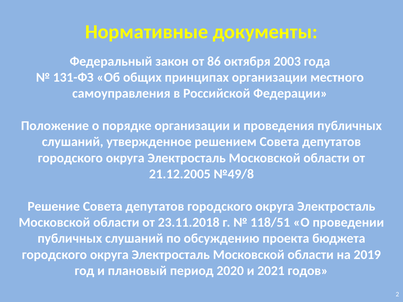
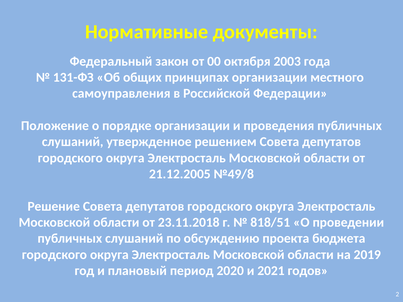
86: 86 -> 00 (214, 61)
118/51: 118/51 -> 818/51 (270, 223)
